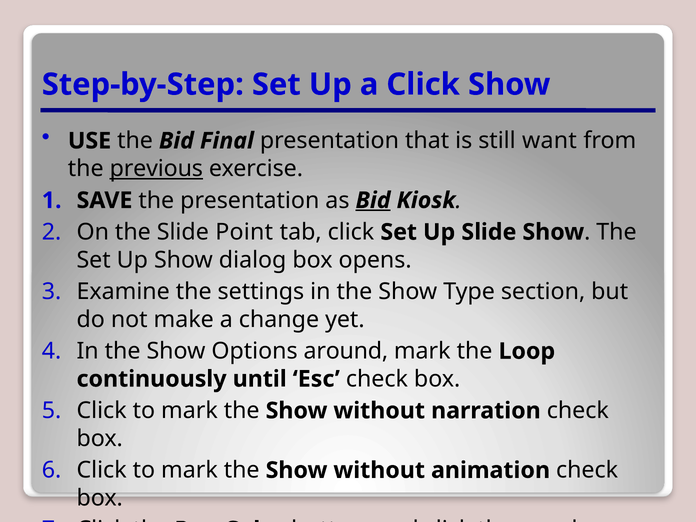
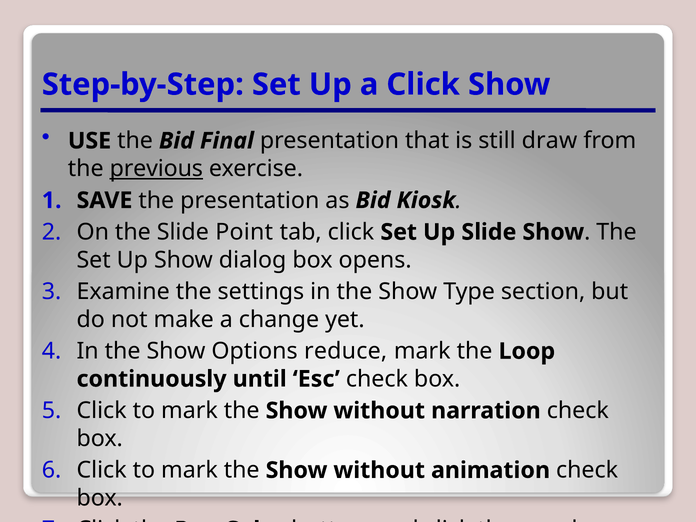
want: want -> draw (549, 141)
Bid underline: present -> none (373, 200)
around: around -> reduce (346, 351)
